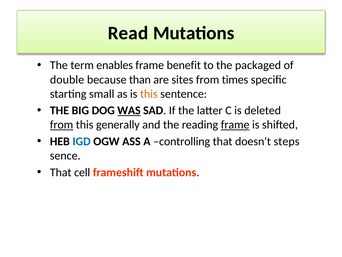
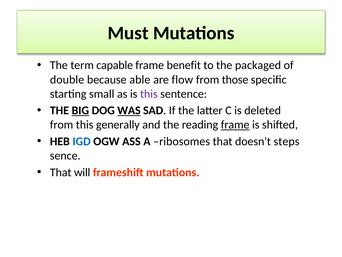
Read: Read -> Must (128, 33)
enables: enables -> capable (115, 65)
than: than -> able (140, 79)
sites: sites -> flow (182, 79)
times: times -> those (235, 79)
this colour: orange -> purple (149, 94)
BIG underline: none -> present (80, 110)
from underline: present -> none (62, 125)
controlling: controlling -> ribosomes (182, 141)
cell: cell -> will (82, 172)
